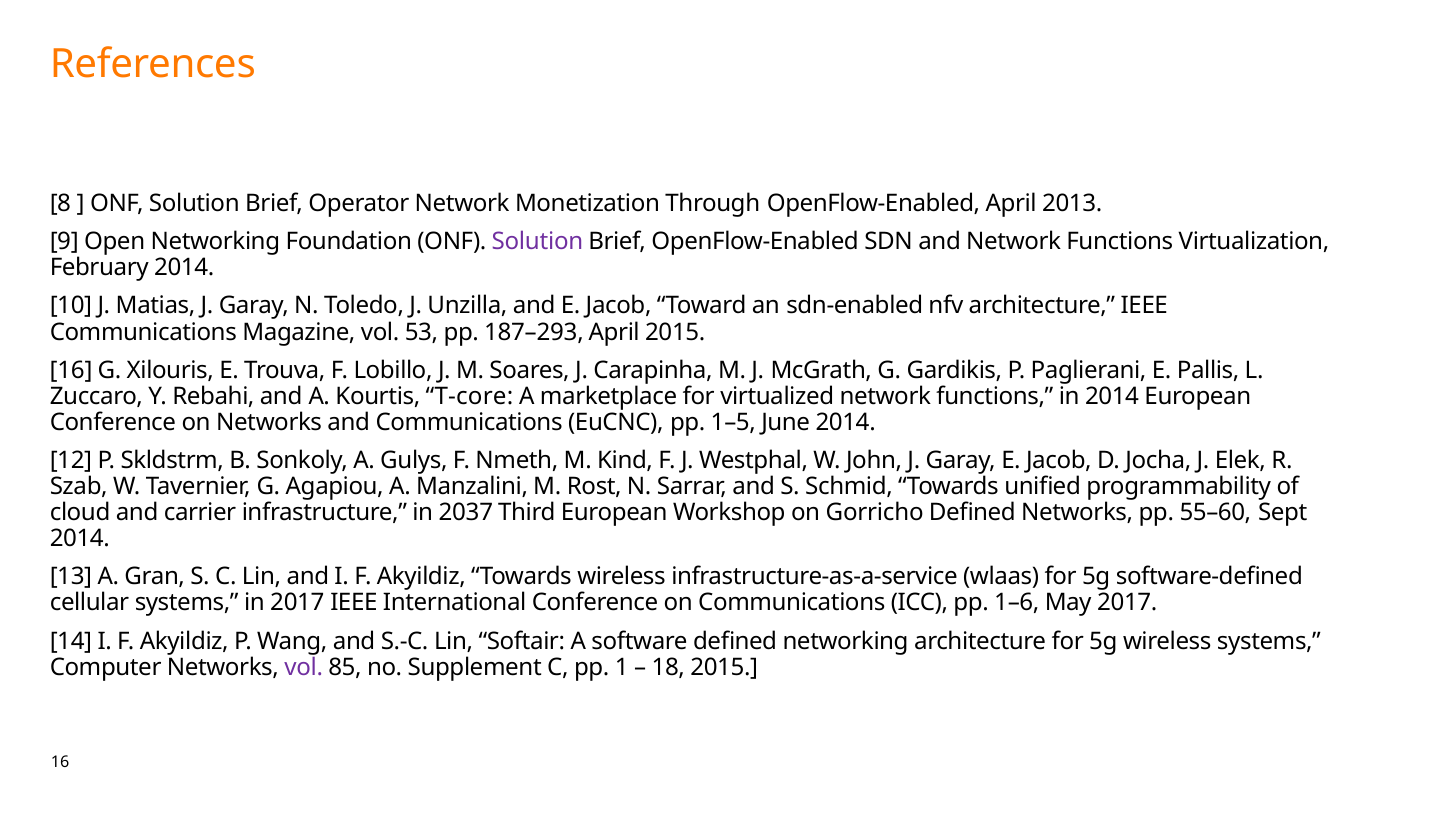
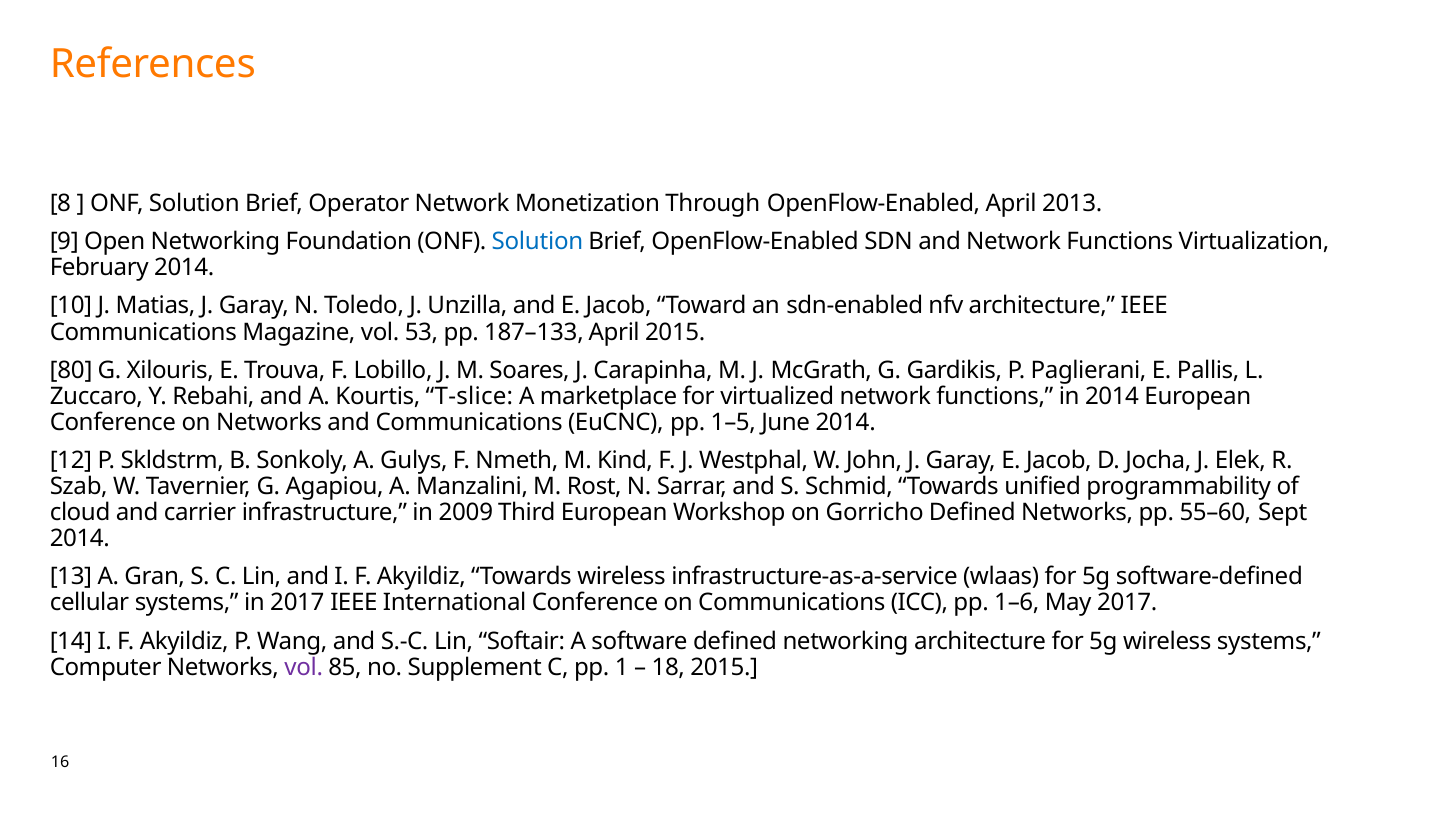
Solution colour: purple -> blue (538, 242)
187–293: 187–293 -> 187–133 (534, 332)
16: 16 -> 80 (71, 371)
T-core: T-core -> T-slice (469, 397)
2037: 2037 -> 2009 (466, 513)
